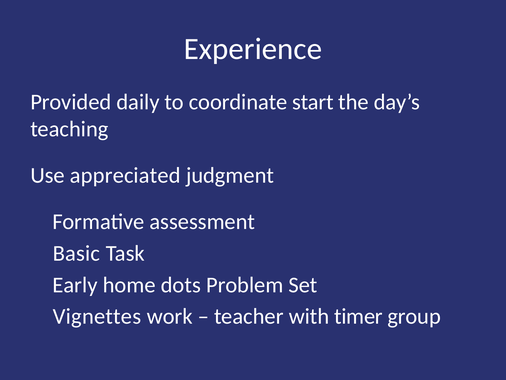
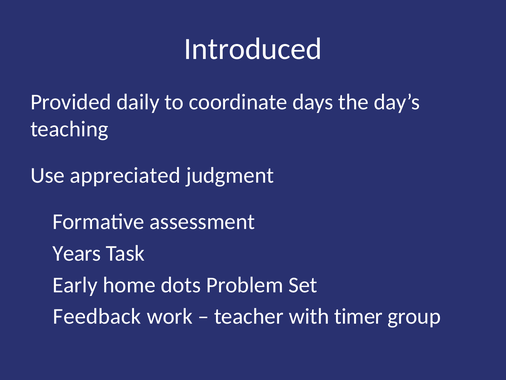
Experience: Experience -> Introduced (253, 49)
start: start -> days (313, 102)
Basic: Basic -> Years (77, 253)
Vignettes: Vignettes -> Feedback (97, 316)
